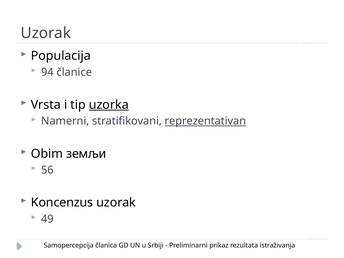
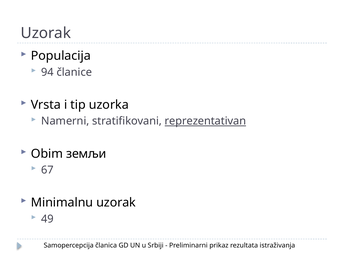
uzorka underline: present -> none (109, 105)
56: 56 -> 67 (47, 170)
Koncenzus: Koncenzus -> Minimalnu (62, 203)
